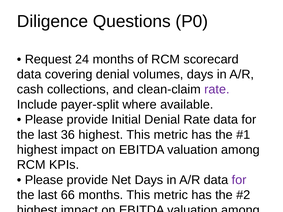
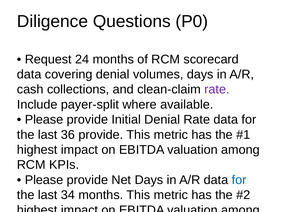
36 highest: highest -> provide (101, 135)
for colour: purple -> blue (239, 180)
66: 66 -> 34 (68, 195)
